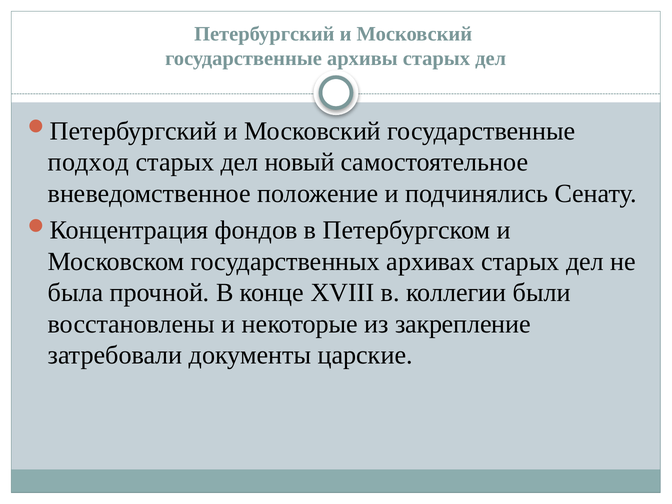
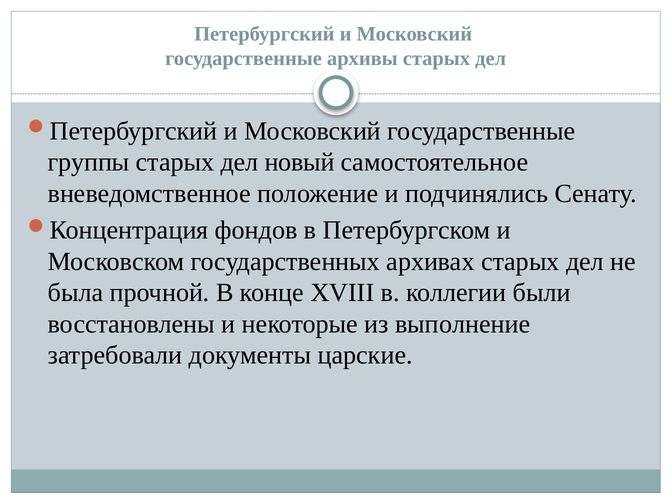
подход: подход -> группы (89, 162)
закрепление: закрепление -> выполнение (463, 324)
